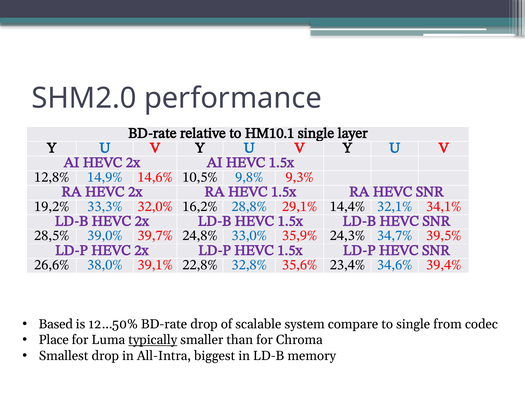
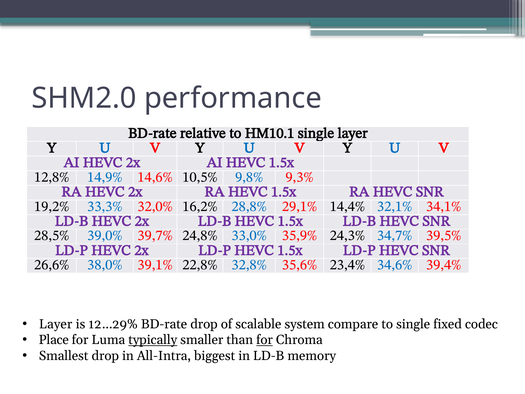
Based: Based -> Layer (56, 324)
12…50%: 12…50% -> 12…29% (113, 324)
from: from -> fixed (448, 324)
for underline: none -> present (265, 340)
